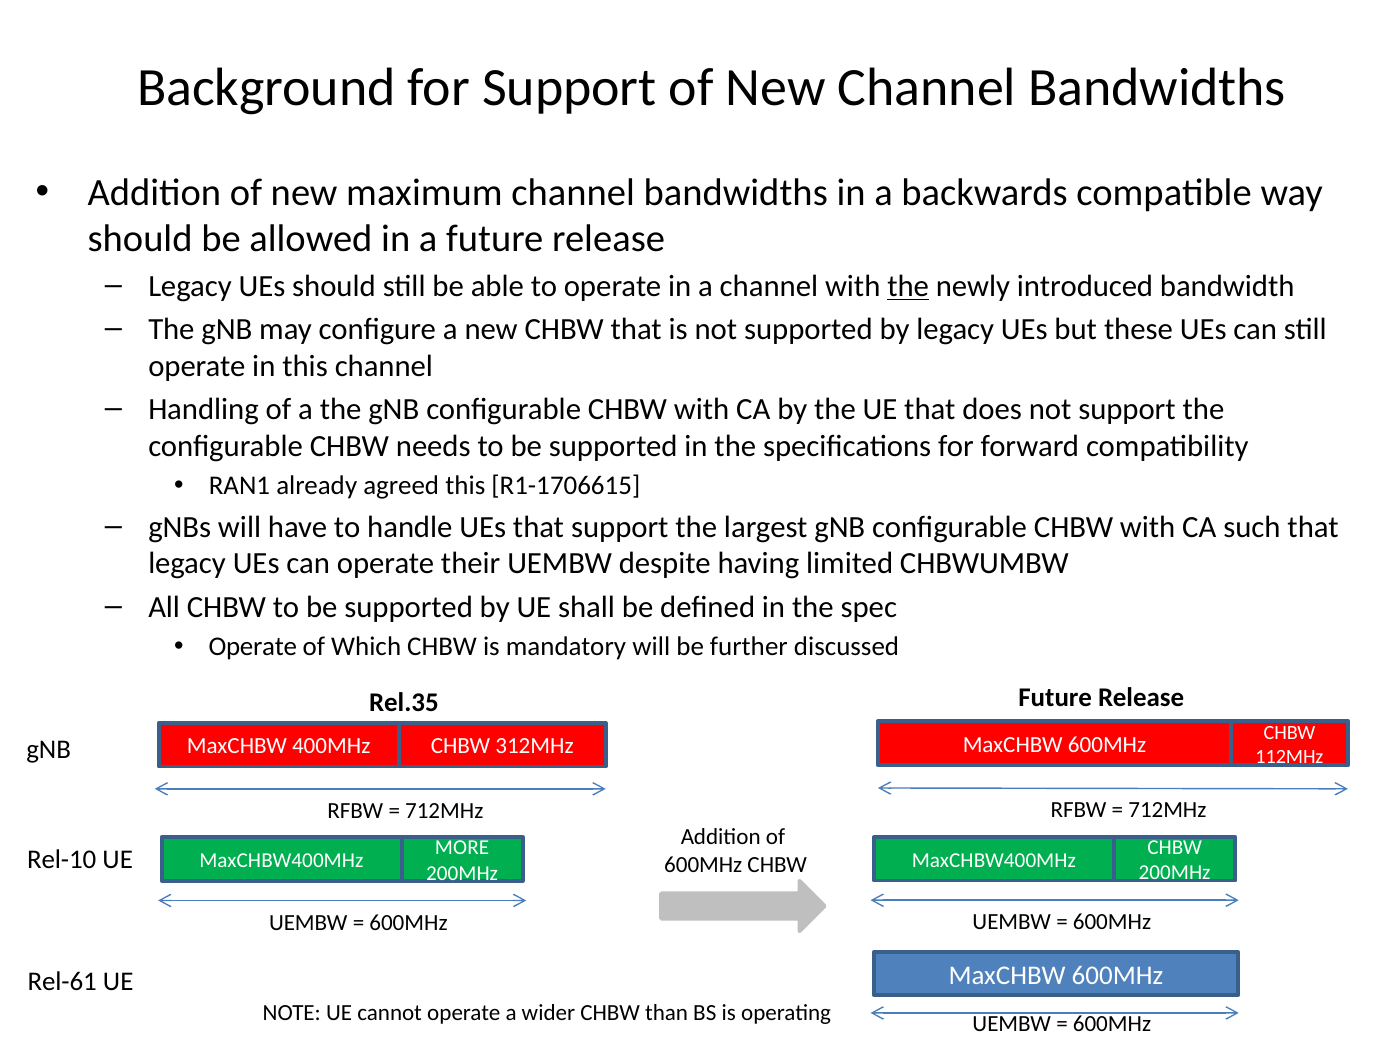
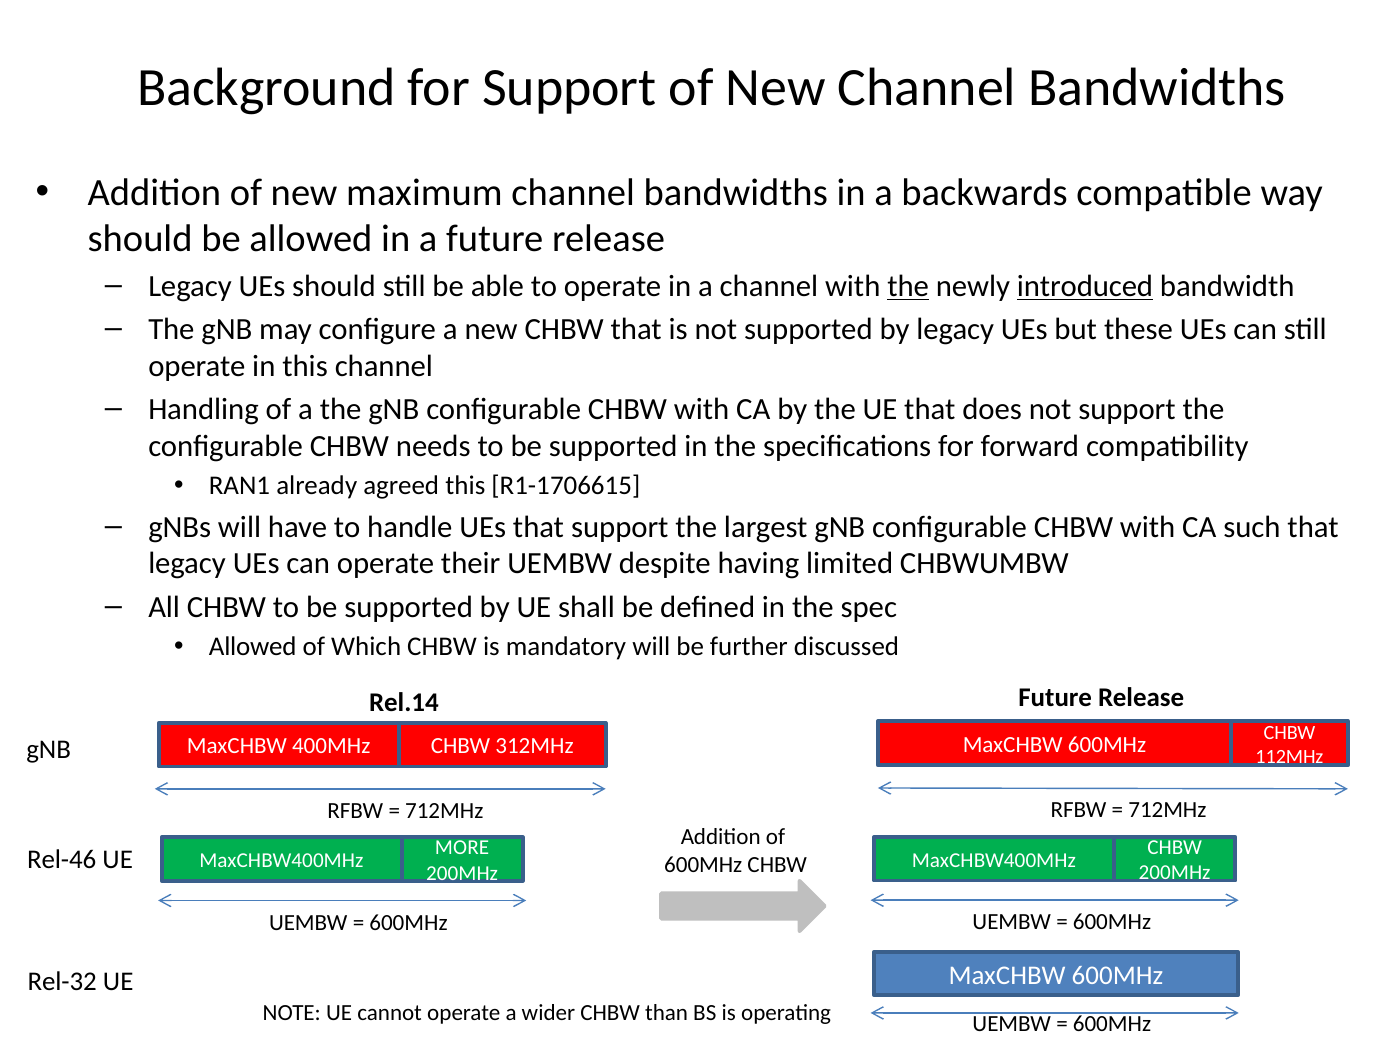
introduced underline: none -> present (1085, 286)
Operate: Operate -> Allowed (253, 647)
Rel.35: Rel.35 -> Rel.14 (404, 703)
Rel-10: Rel-10 -> Rel-46 (62, 860)
Rel-61: Rel-61 -> Rel-32 (62, 982)
